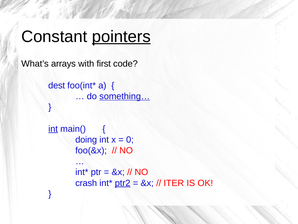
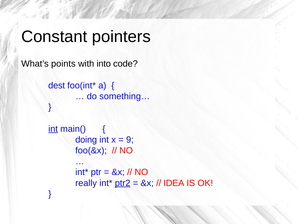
pointers underline: present -> none (121, 37)
arrays: arrays -> points (63, 64)
first: first -> into (104, 64)
something… underline: present -> none (125, 96)
0: 0 -> 9 (130, 139)
crash: crash -> really (86, 183)
ITER: ITER -> IDEA (174, 183)
